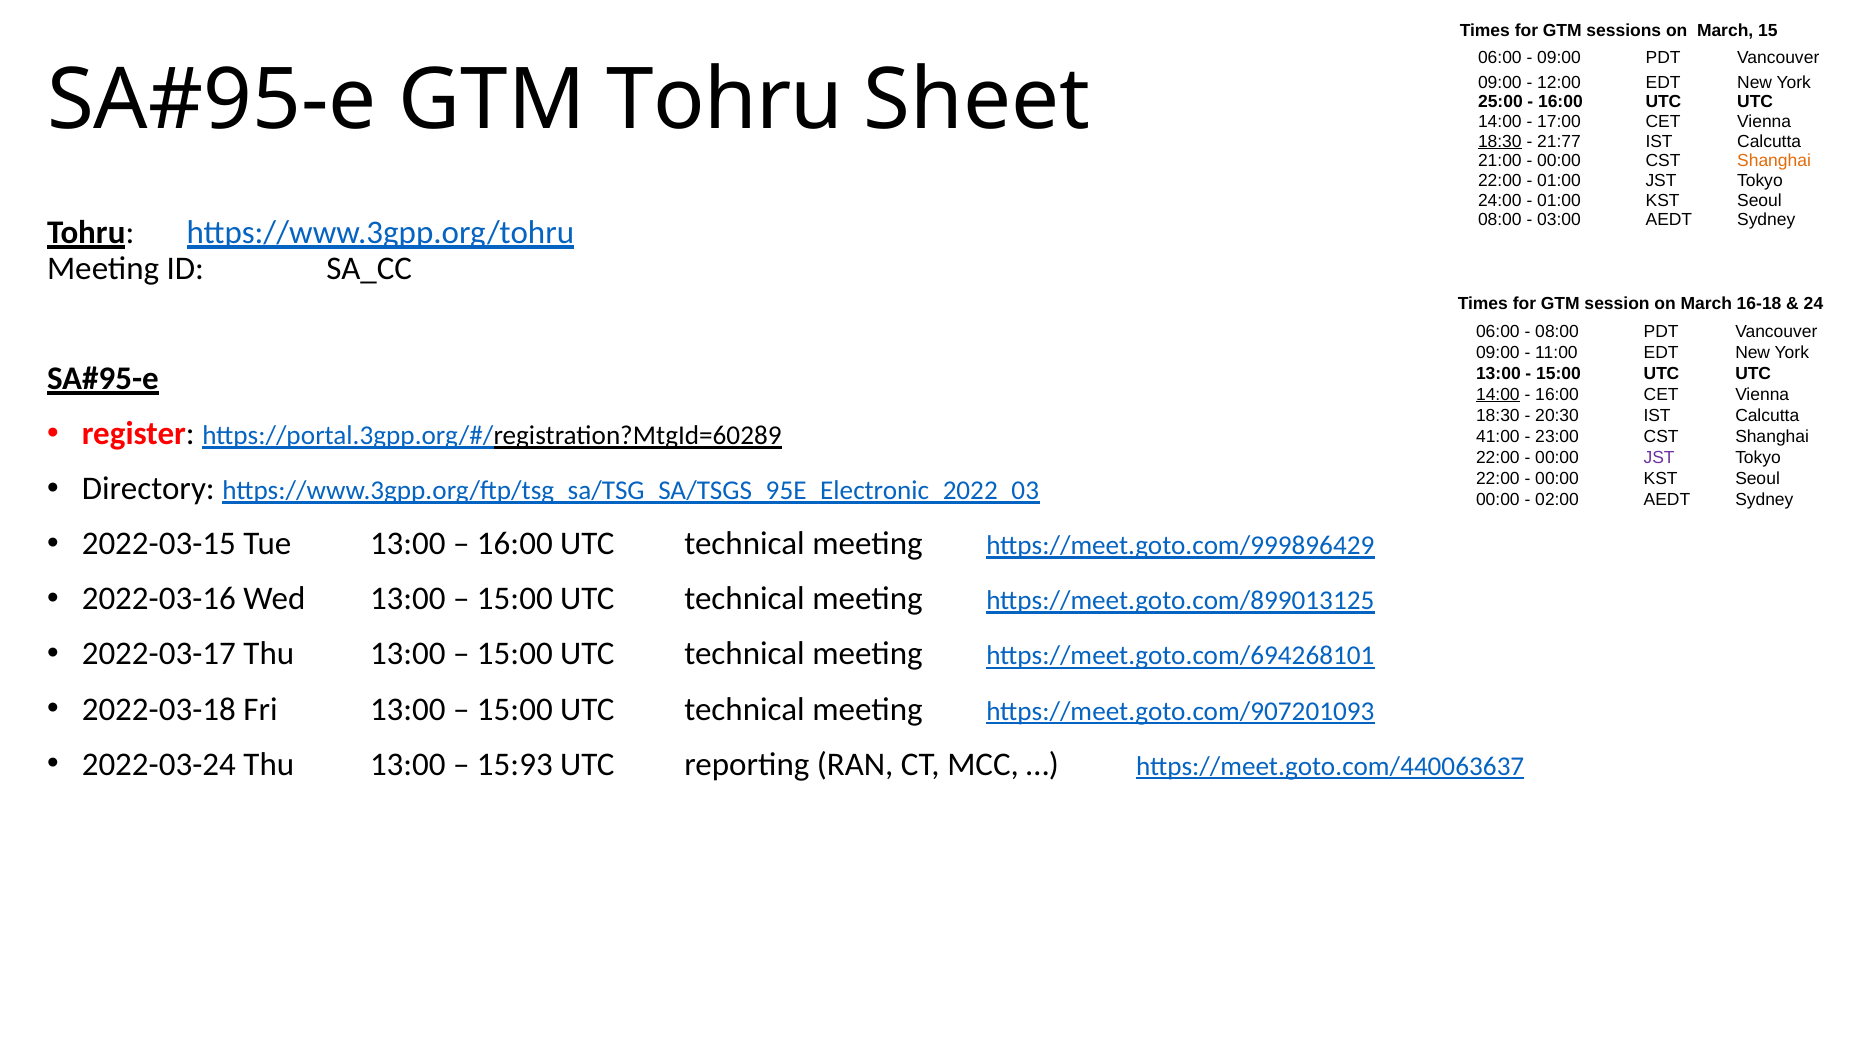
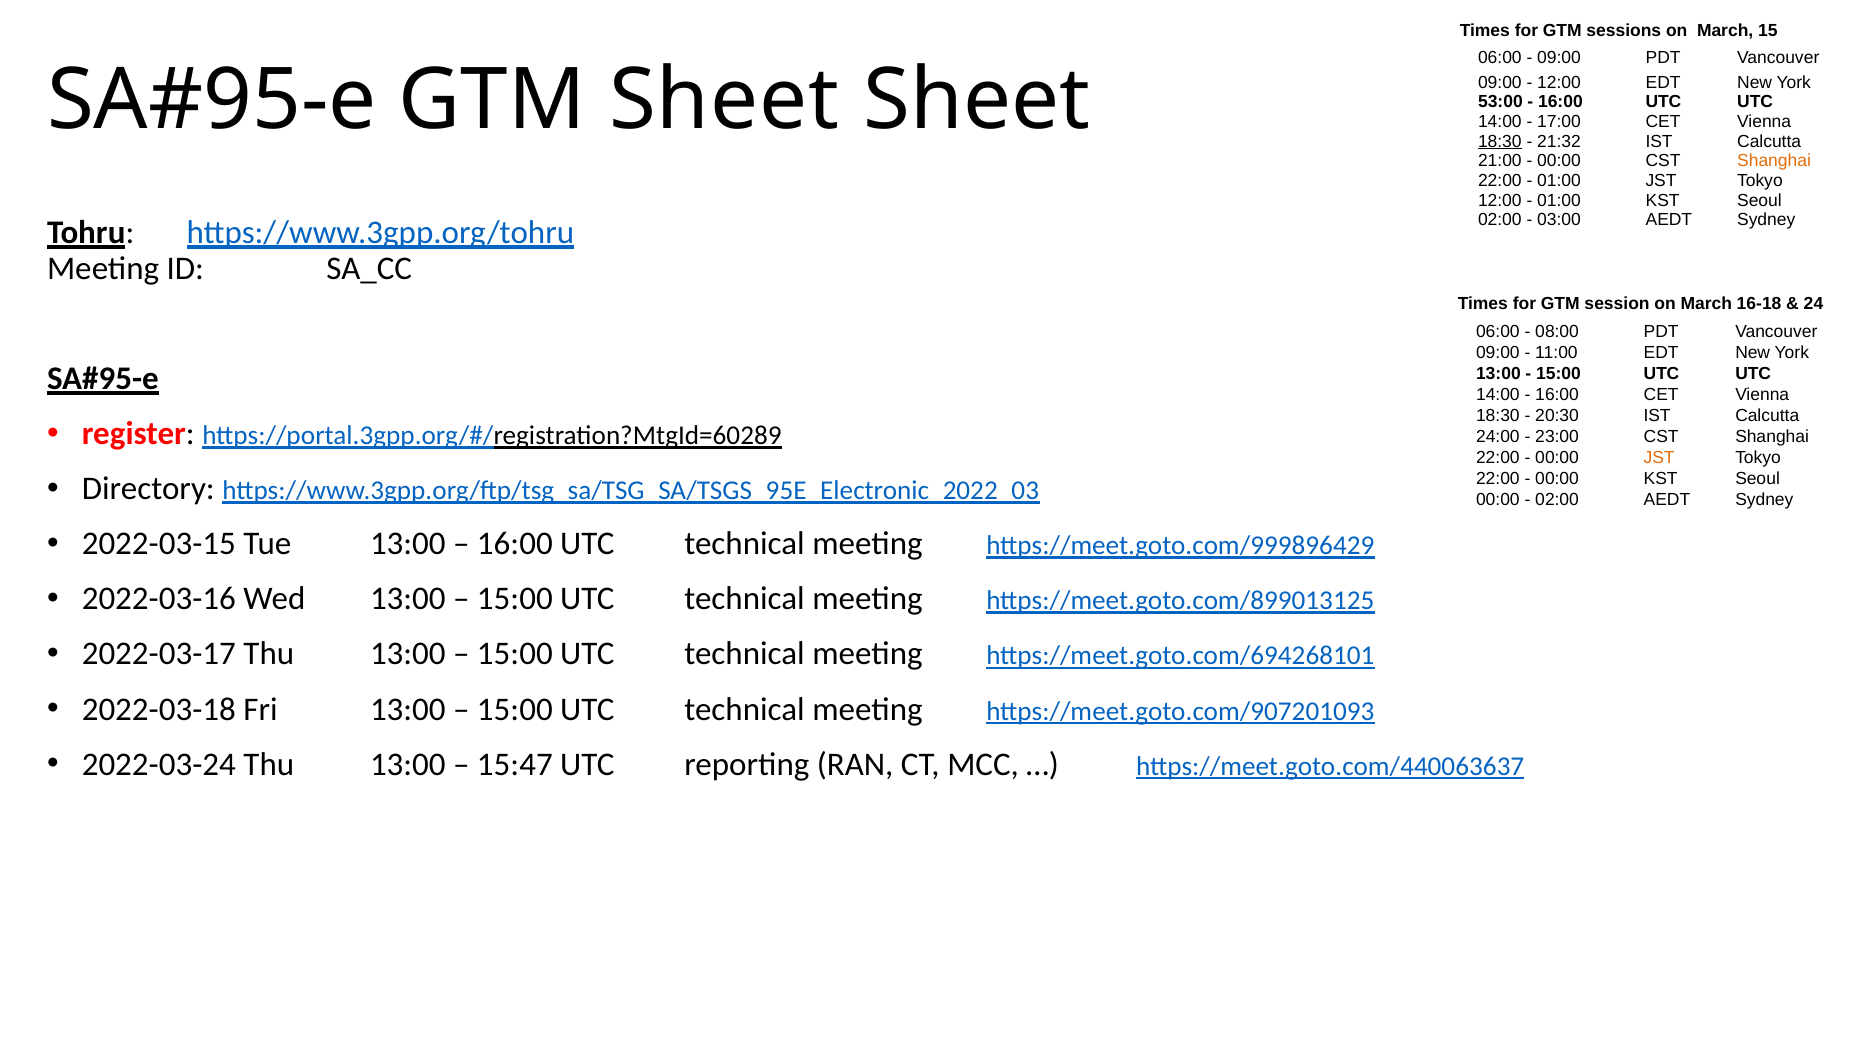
GTM Tohru: Tohru -> Sheet (724, 101)
25:00: 25:00 -> 53:00 (1500, 102)
21:77: 21:77 -> 21:32 (1559, 141)
24:00: 24:00 -> 12:00 (1500, 200)
08:00: 08:00 -> 02:00 (1500, 220)
14:00 underline: present -> none (1498, 395)
41:00: 41:00 -> 24:00 (1498, 437)
JST colour: purple -> orange (1659, 458)
15:93: 15:93 -> 15:47 (515, 764)
